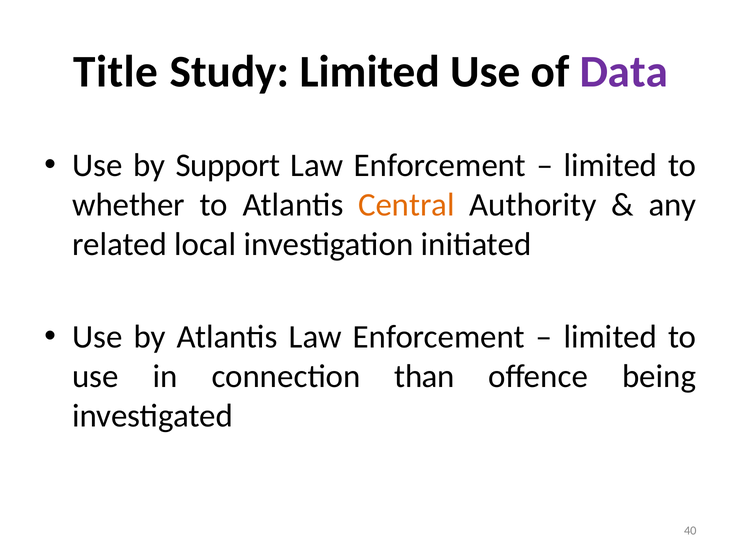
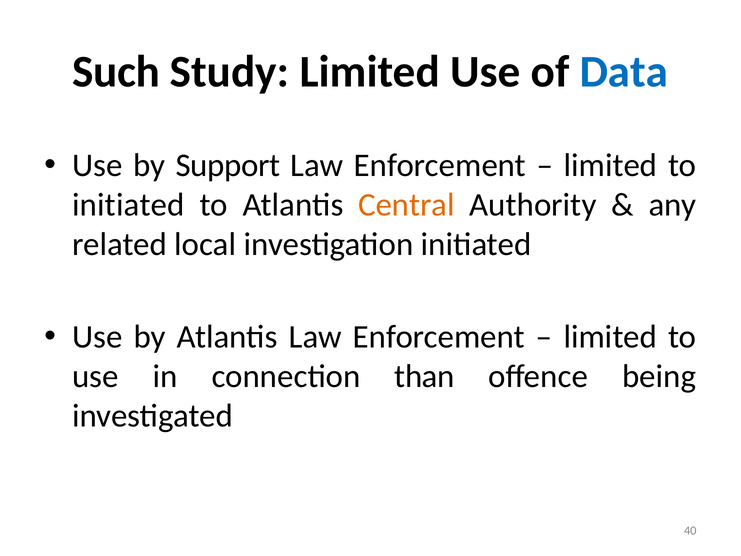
Title: Title -> Such (116, 72)
Data colour: purple -> blue (624, 72)
whether: whether -> initiated (128, 205)
